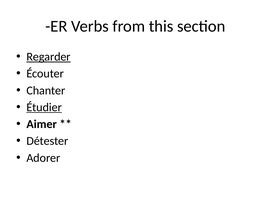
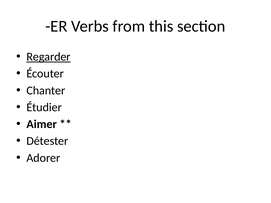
Étudier underline: present -> none (44, 107)
